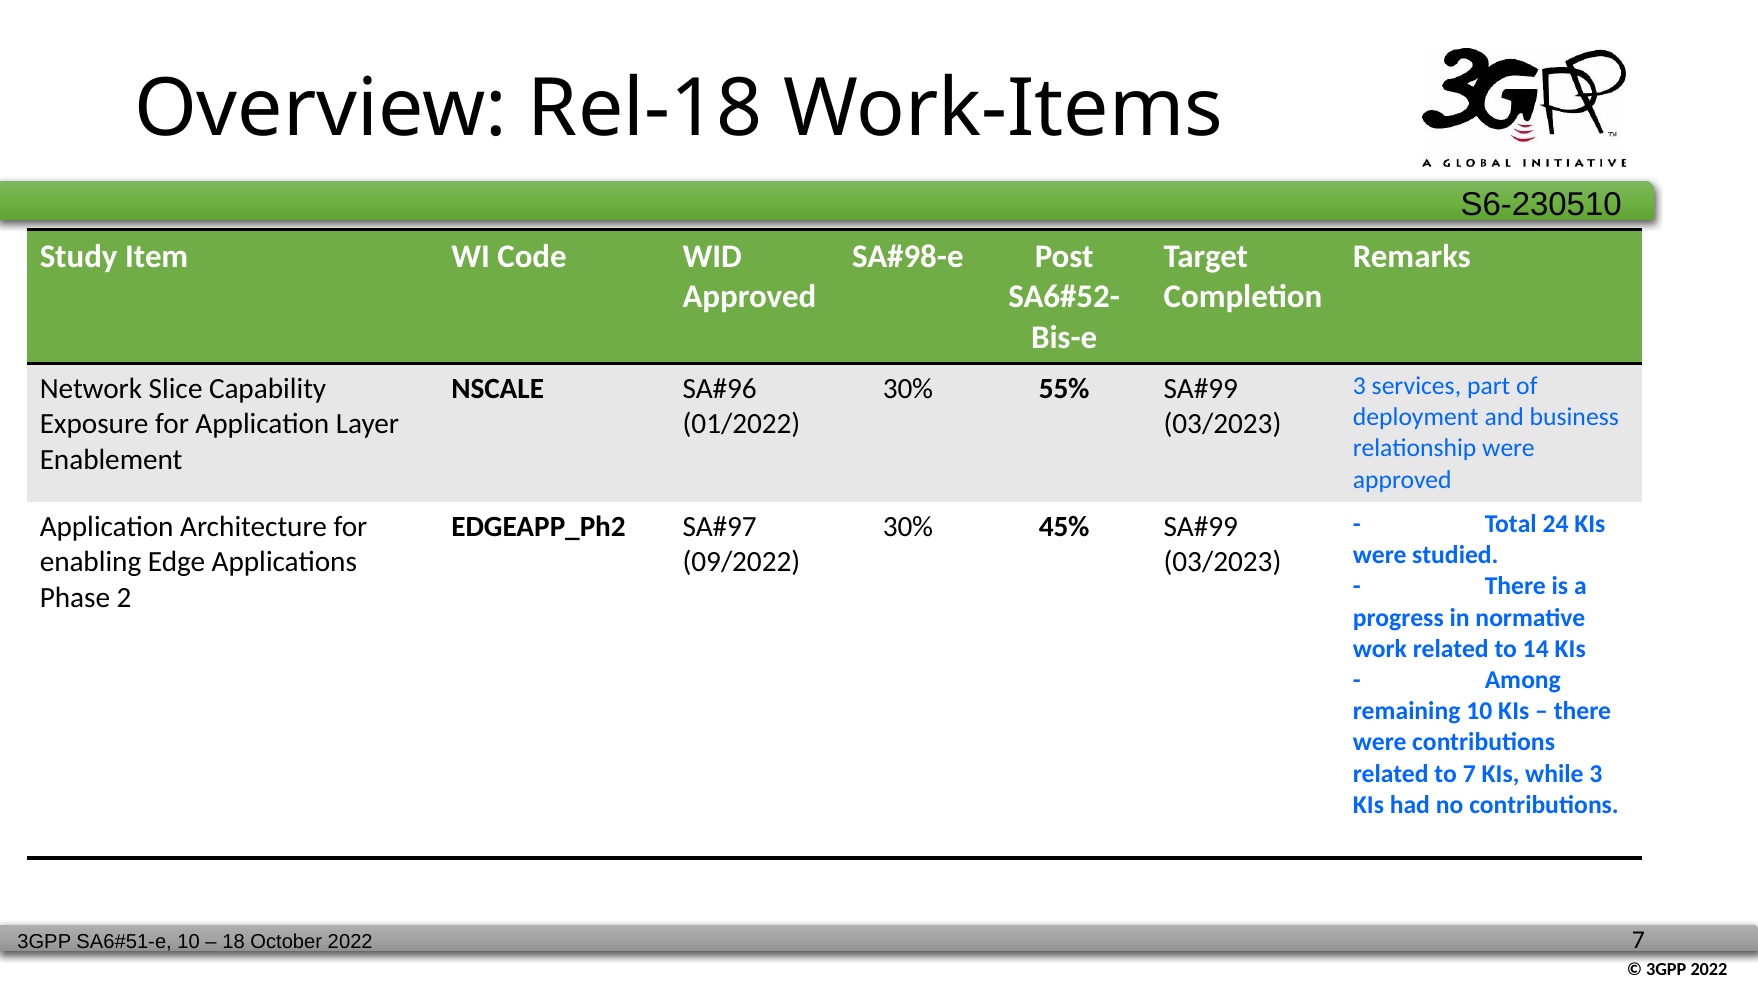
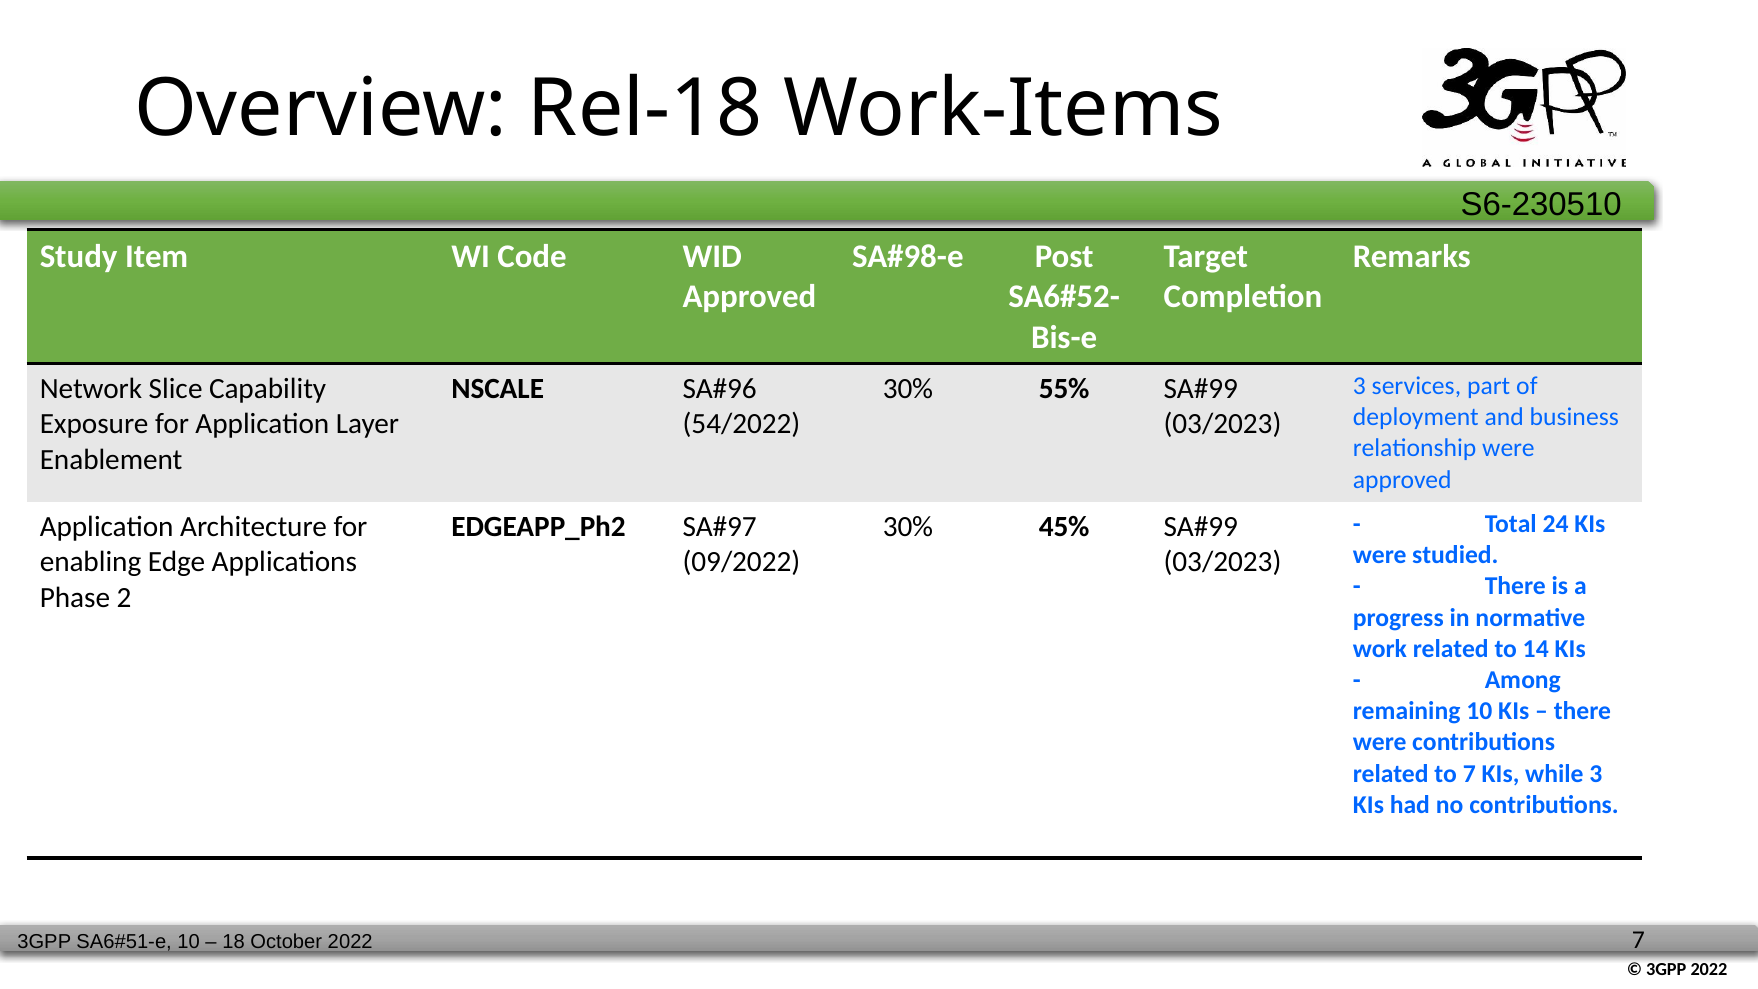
01/2022: 01/2022 -> 54/2022 (741, 424)
